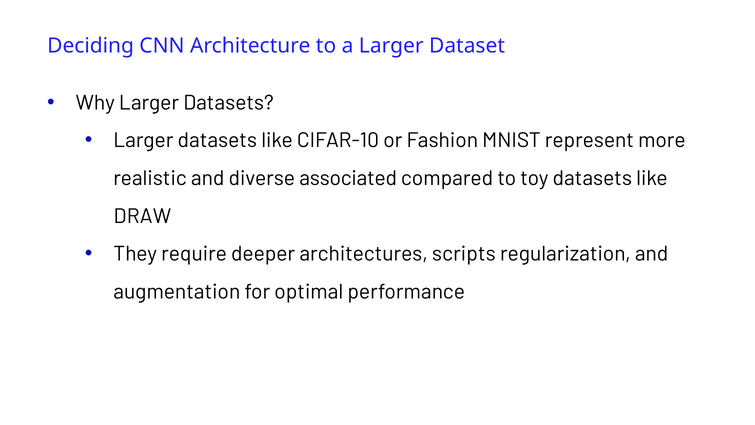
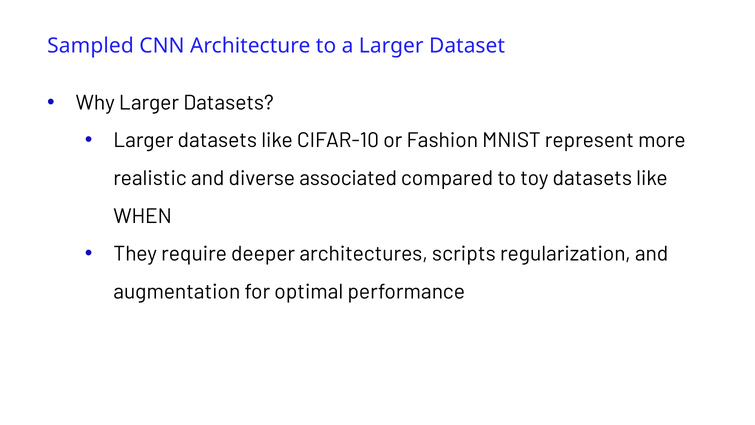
Deciding: Deciding -> Sampled (91, 46)
DRAW: DRAW -> WHEN (143, 216)
